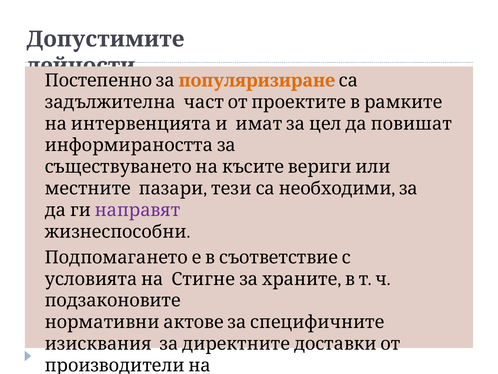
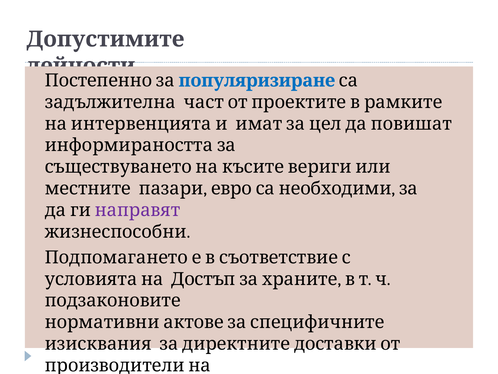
популяризиране colour: orange -> blue (257, 80)
тези: тези -> евро (231, 188)
Стигне: Стигне -> Достъп (203, 279)
